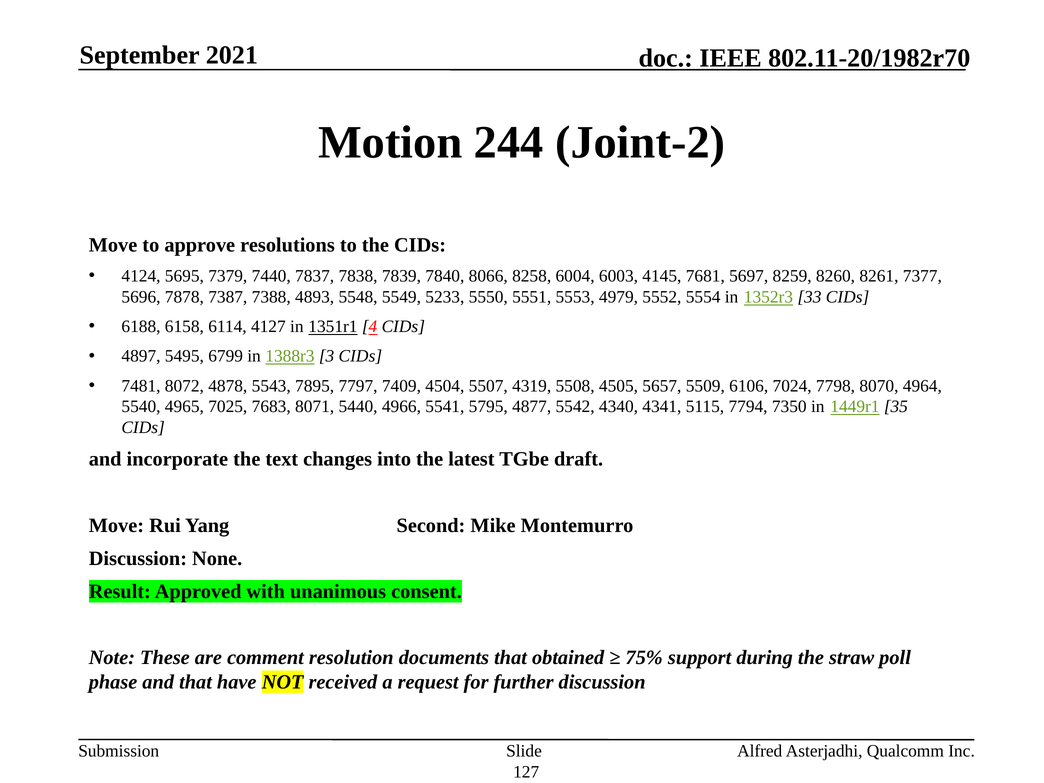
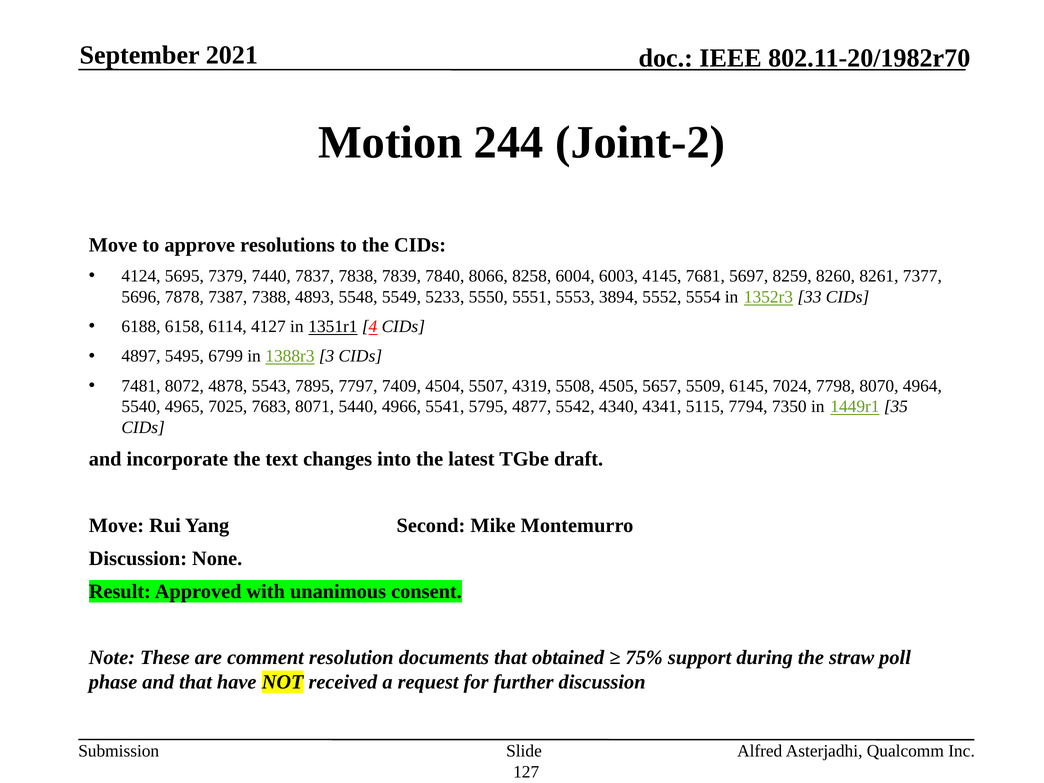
4979: 4979 -> 3894 (619, 297)
6106: 6106 -> 6145 (749, 386)
